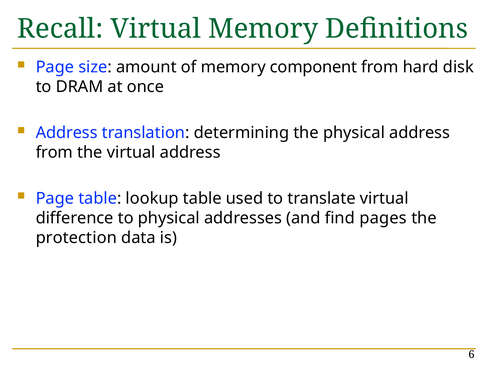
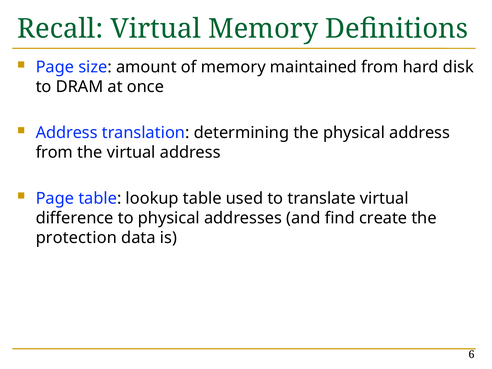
component: component -> maintained (314, 67)
pages: pages -> create (383, 218)
